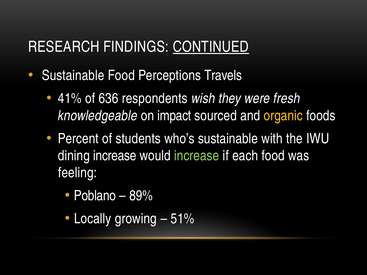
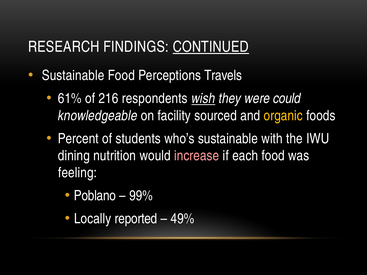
41%: 41% -> 61% (70, 99)
636: 636 -> 216 (108, 99)
wish underline: none -> present (203, 99)
fresh: fresh -> could (287, 99)
impact: impact -> facility (174, 116)
dining increase: increase -> nutrition (115, 156)
increase colour: light green -> pink (197, 156)
89%: 89% -> 99% (141, 196)
growing: growing -> reported (136, 219)
51%: 51% -> 49% (182, 219)
